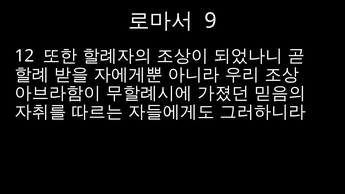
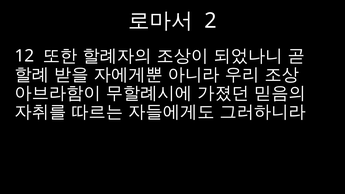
9: 9 -> 2 (211, 21)
